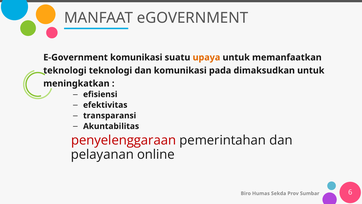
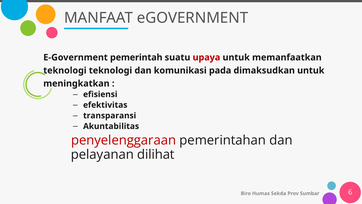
E-Government komunikasi: komunikasi -> pemerintah (136, 57)
upaya colour: orange -> red (206, 57)
online: online -> dilihat (156, 154)
